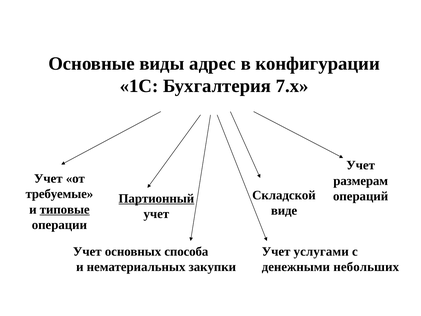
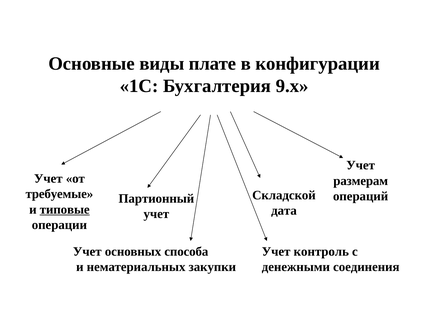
адрес: адрес -> плате (213, 63)
7.х: 7.х -> 9.х (292, 86)
Партионный underline: present -> none (156, 198)
виде: виде -> дата (284, 210)
услугами: услугами -> контроль (321, 251)
небольших: небольших -> соединения (366, 267)
